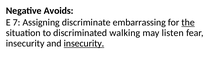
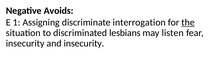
7: 7 -> 1 (17, 23)
embarrassing: embarrassing -> interrogation (139, 23)
walking: walking -> lesbians (125, 33)
insecurity underline: present -> none (84, 44)
